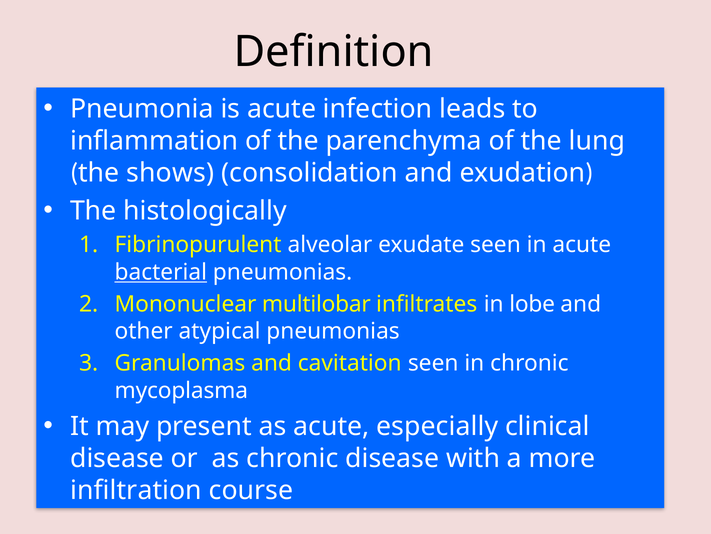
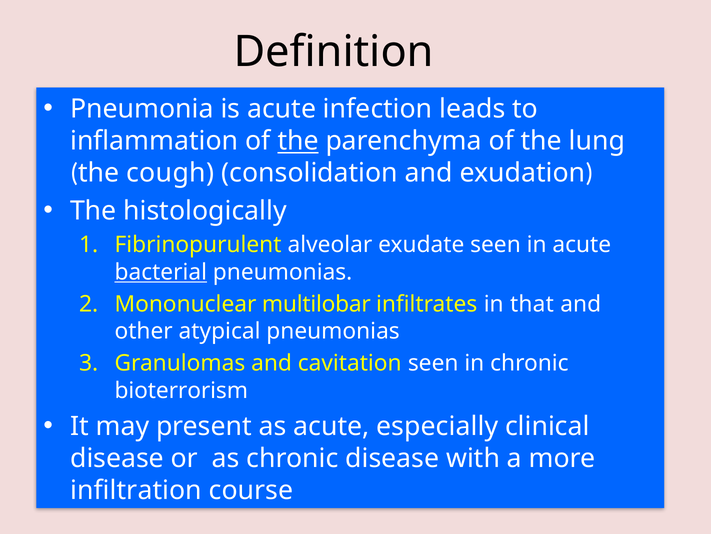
the underline: none -> present (298, 141)
shows: shows -> cough (170, 173)
lobe: lobe -> that (532, 304)
mycoplasma: mycoplasma -> bioterrorism (181, 390)
